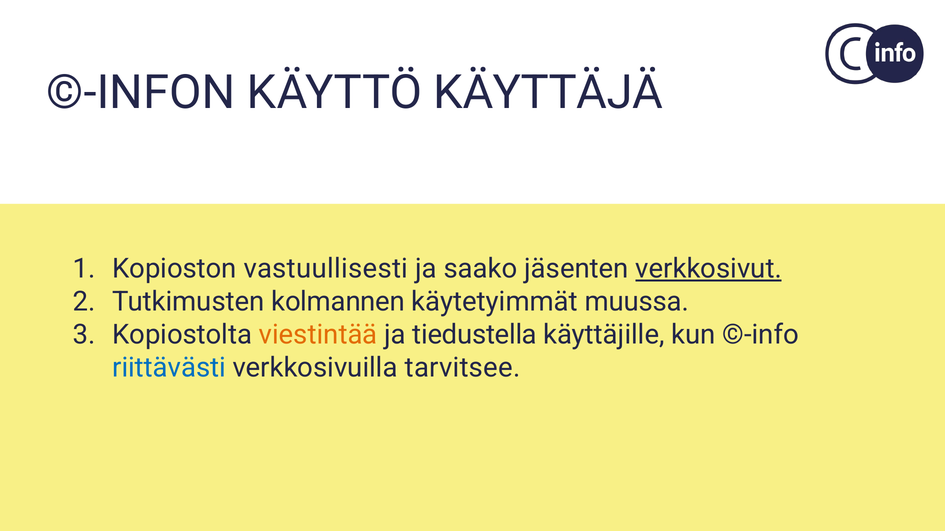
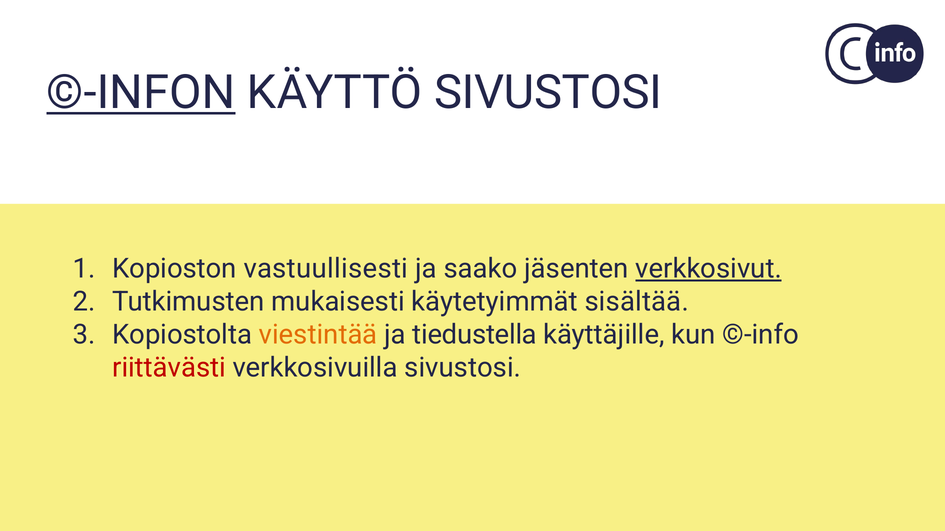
©-INFON underline: none -> present (141, 93)
KÄYTTÖ KÄYTTÄJÄ: KÄYTTÄJÄ -> SIVUSTOSI (548, 93)
kolmannen: kolmannen -> mukaisesti (338, 302)
muussa: muussa -> sisältää (637, 302)
riittävästi colour: blue -> red (169, 368)
verkkosivuilla tarvitsee: tarvitsee -> sivustosi (463, 368)
